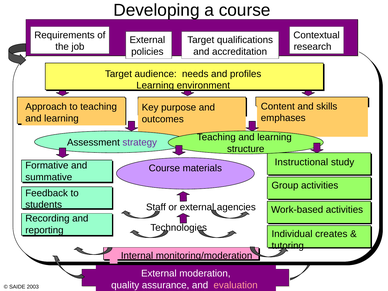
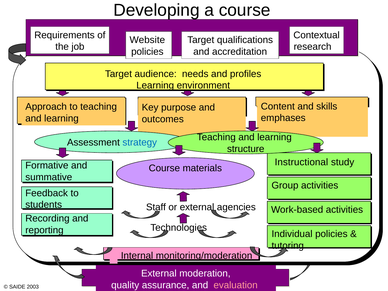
External: External -> Website (147, 40)
strategy colour: purple -> blue (140, 143)
Individual creates: creates -> policies (331, 234)
